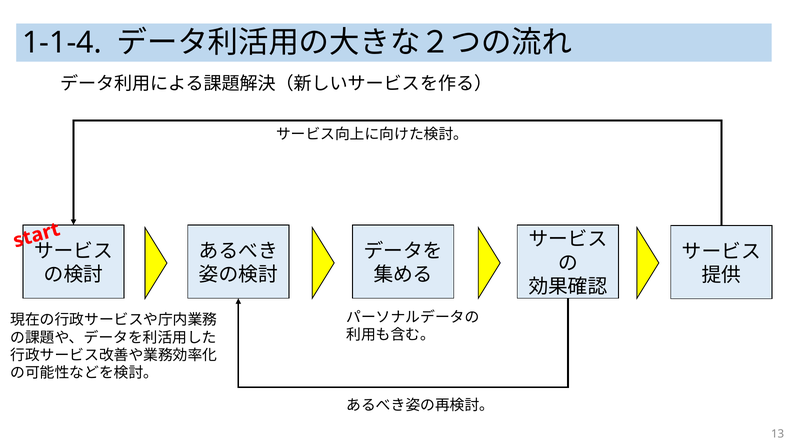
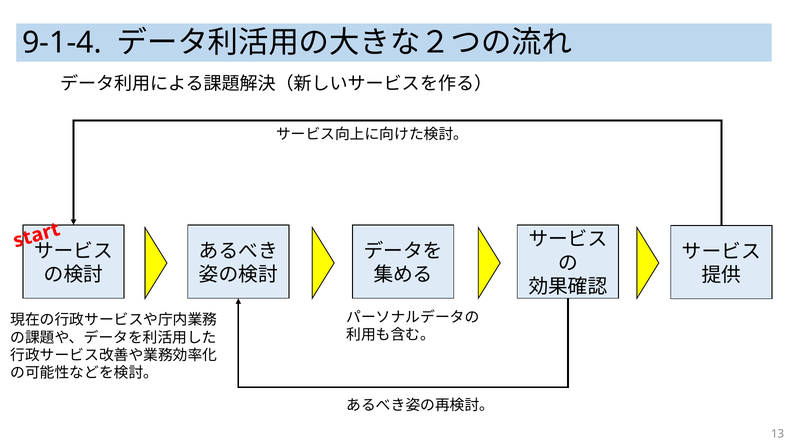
1-1-4: 1-1-4 -> 9-1-4 (62, 43)
